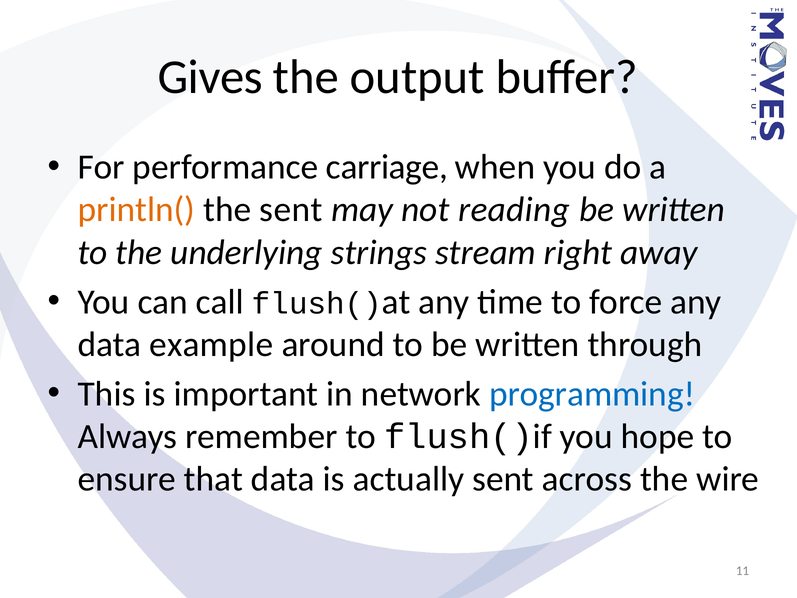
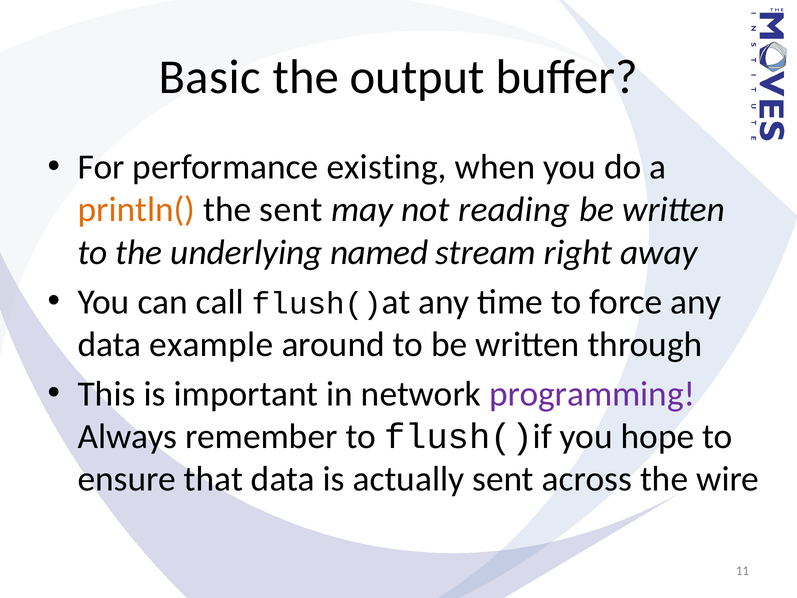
Gives: Gives -> Basic (210, 77)
carriage: carriage -> existing (387, 167)
strings: strings -> named (379, 252)
programming colour: blue -> purple (592, 394)
